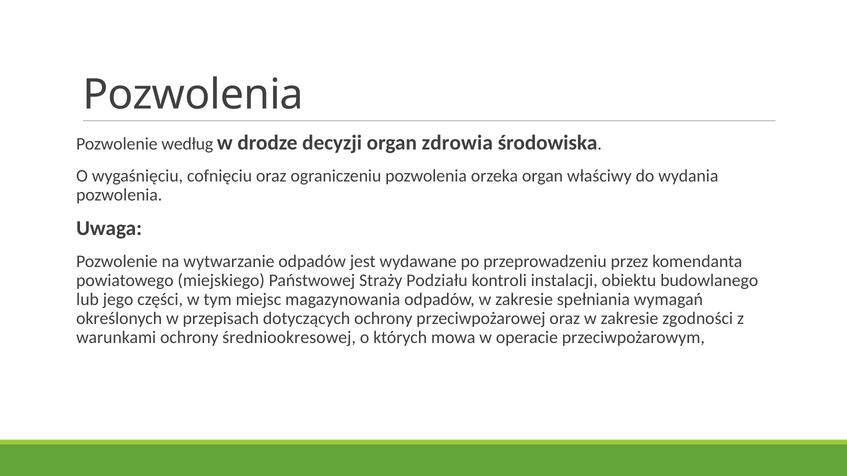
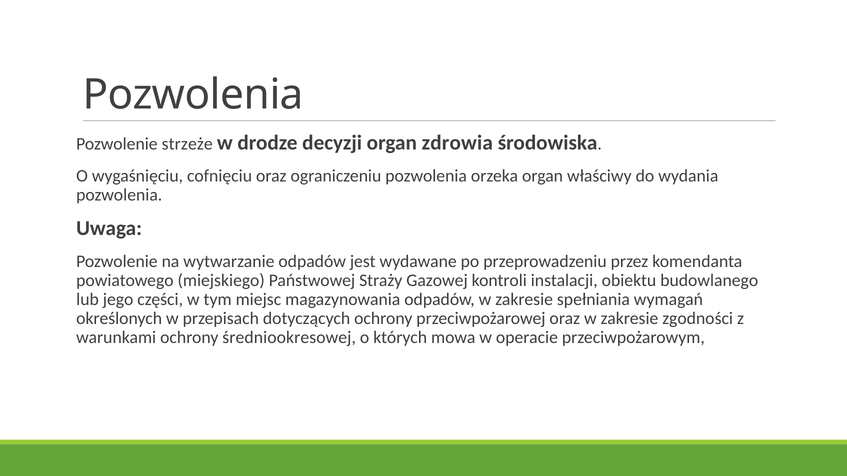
według: według -> strzeże (187, 144)
Podziału: Podziału -> Gazowej (437, 281)
